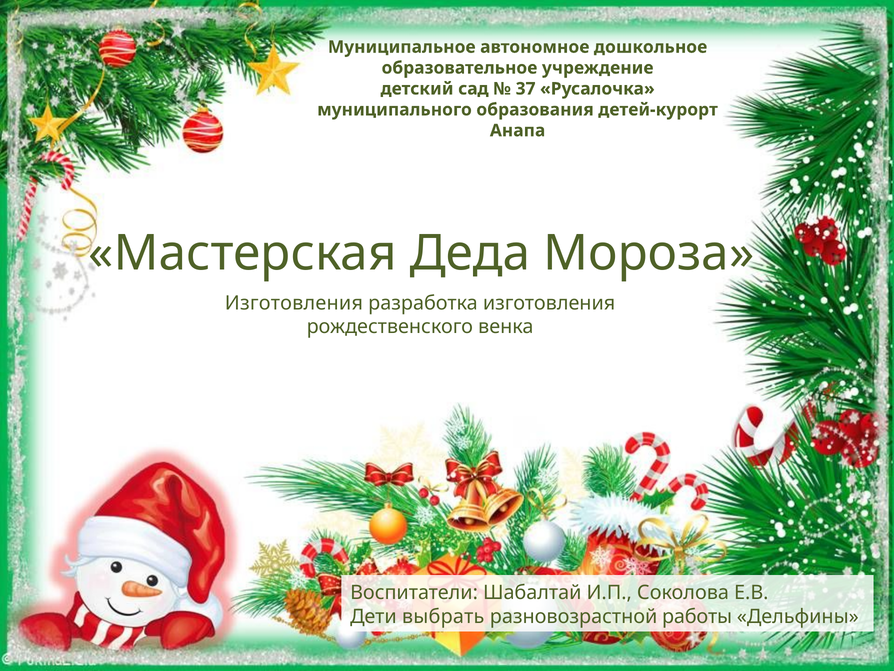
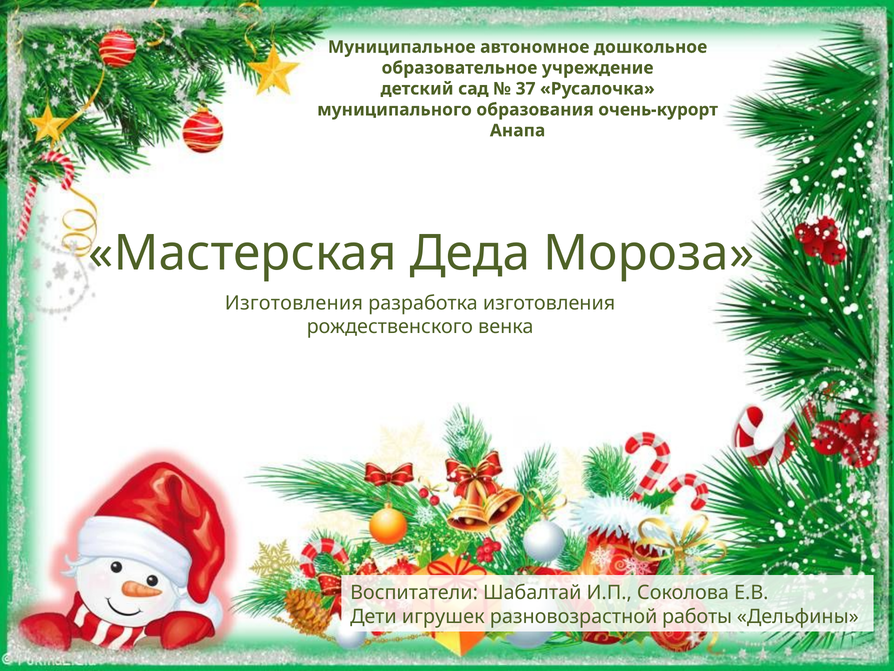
детей-курорт: детей-курорт -> очень-курорт (658, 110)
выбрать: выбрать -> игрушек (443, 616)
